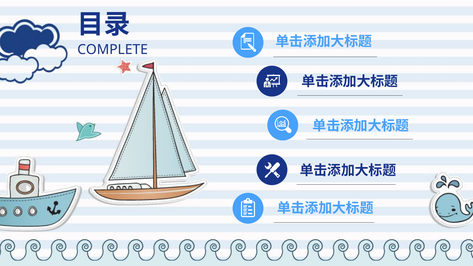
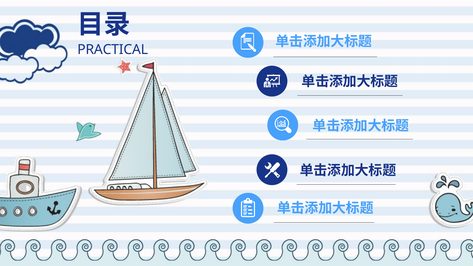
COMPLETE: COMPLETE -> PRACTICAL (113, 50)
